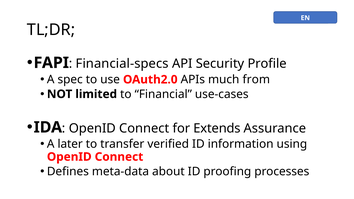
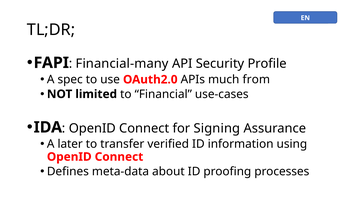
Financial-specs: Financial-specs -> Financial-many (122, 64)
Extends: Extends -> Signing (217, 128)
